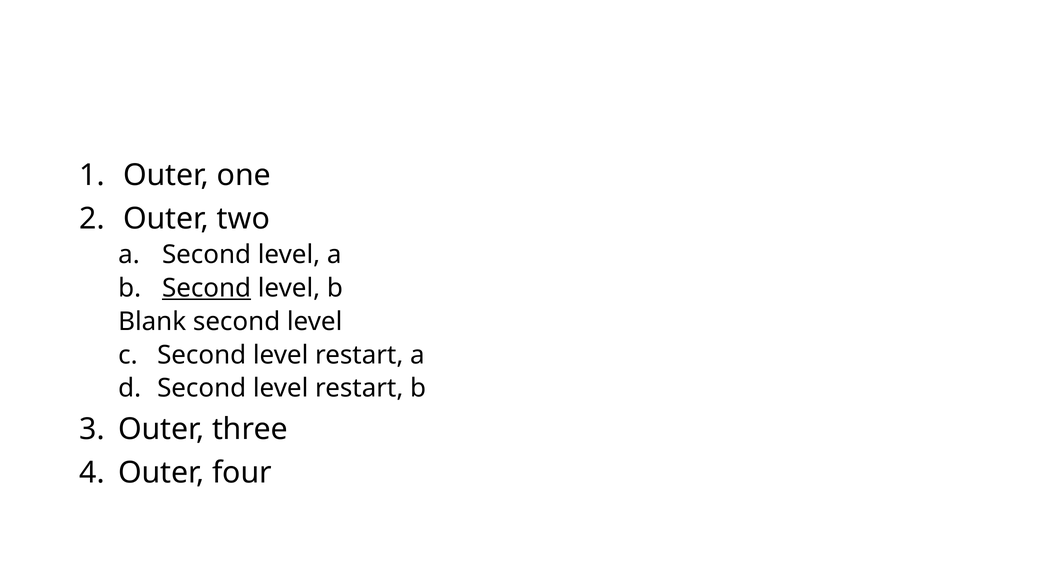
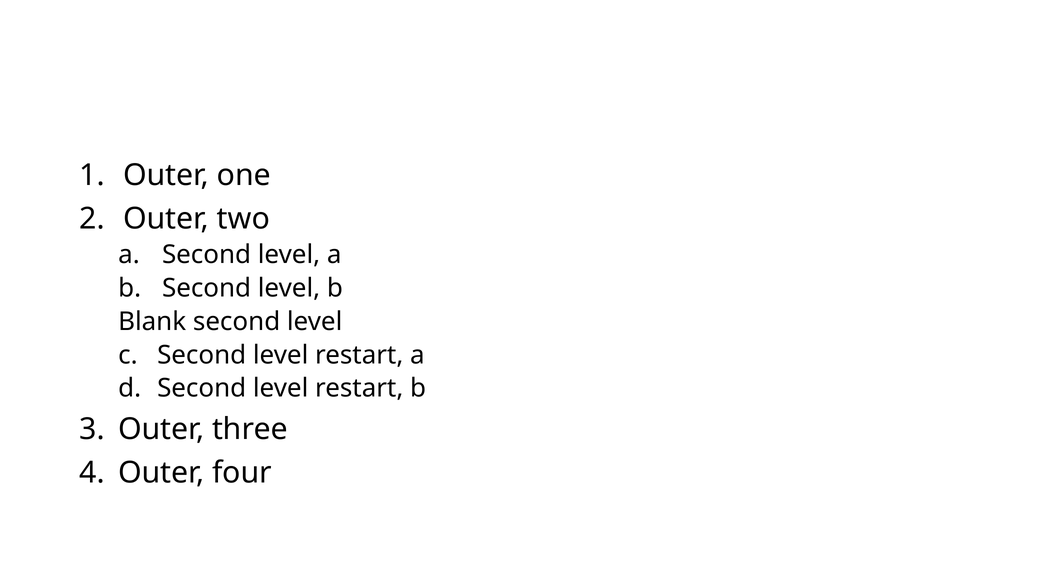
Second underline: present -> none (207, 288)
